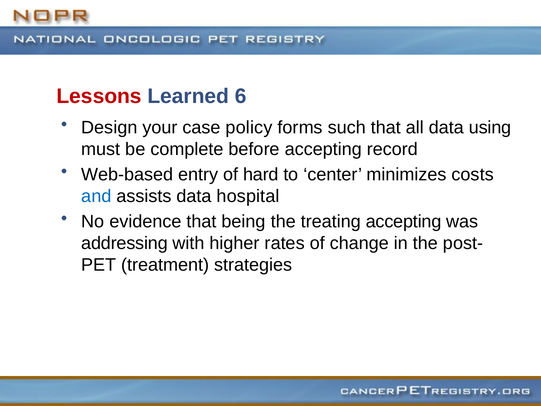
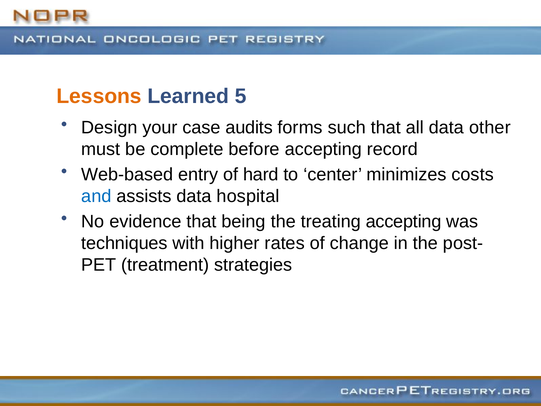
Lessons colour: red -> orange (99, 96)
6: 6 -> 5 (241, 96)
policy: policy -> audits (249, 128)
using: using -> other (490, 128)
addressing: addressing -> techniques (124, 243)
